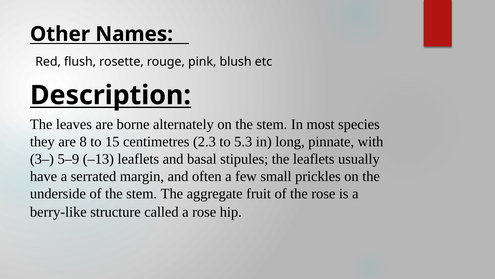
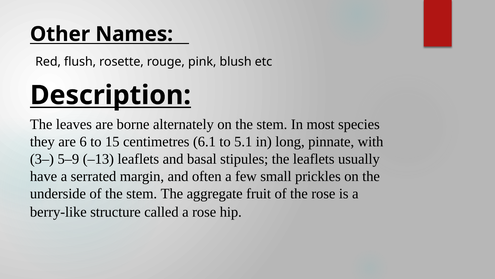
8: 8 -> 6 (83, 141)
2.3: 2.3 -> 6.1 (204, 141)
5.3: 5.3 -> 5.1 (243, 141)
